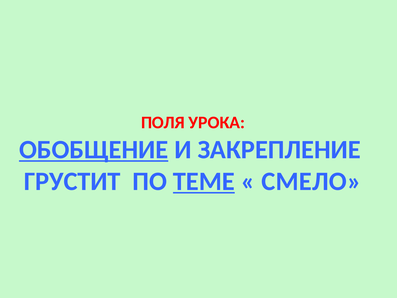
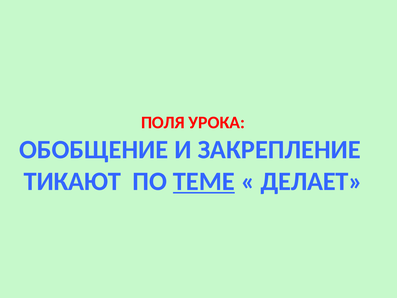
ОБОБЩЕНИЕ underline: present -> none (94, 149)
ГРУСТИТ: ГРУСТИТ -> ТИКАЮТ (72, 181)
СМЕЛО: СМЕЛО -> ДЕЛАЕТ (312, 181)
